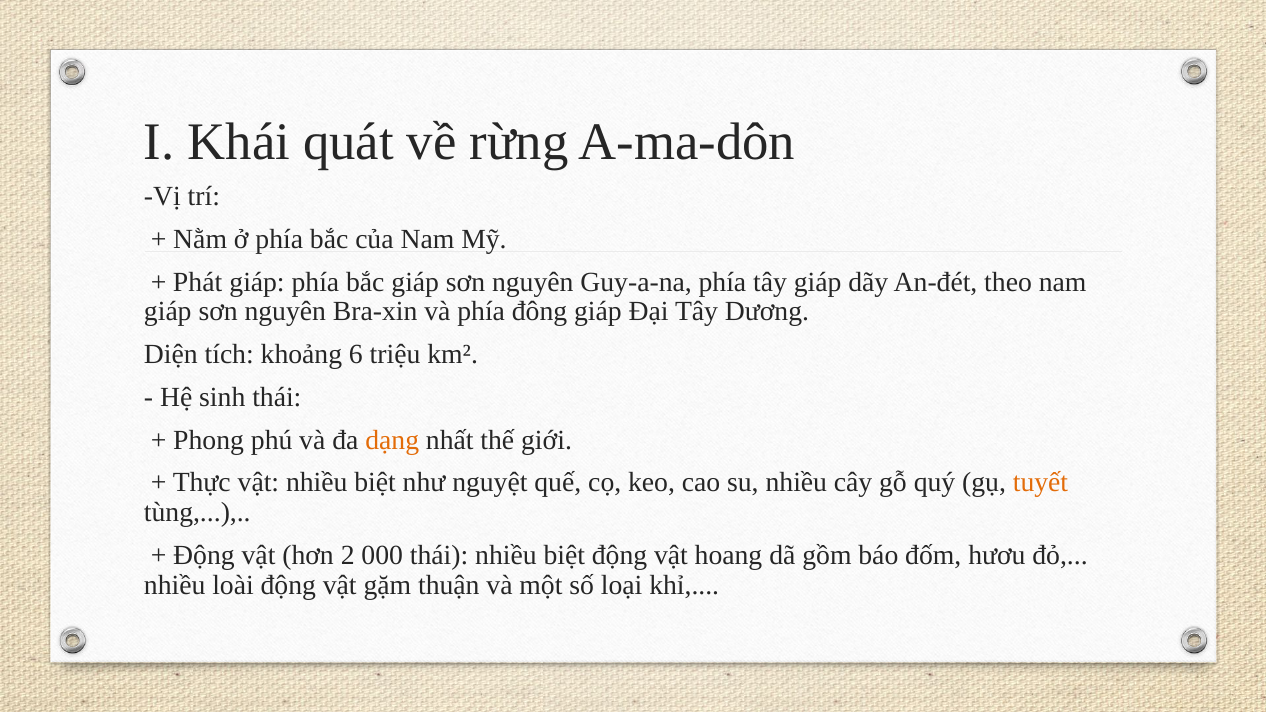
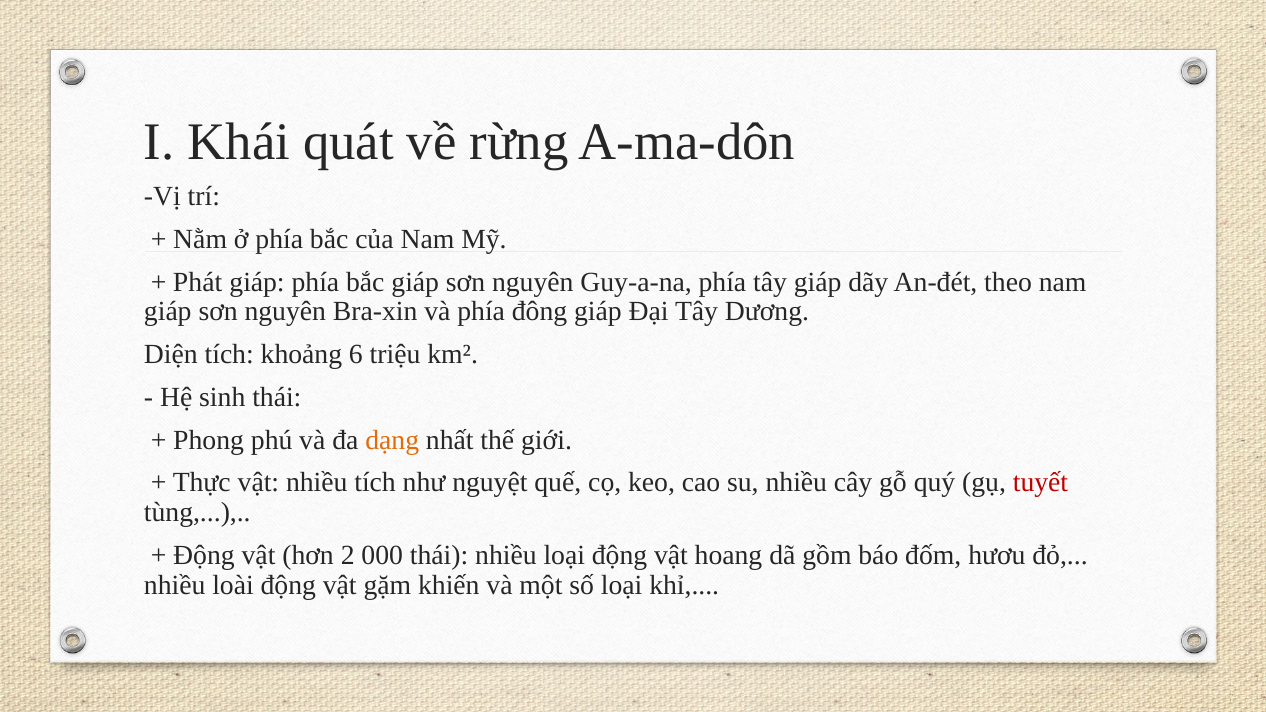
vật nhiều biệt: biệt -> tích (375, 483)
tuyết colour: orange -> red (1041, 483)
biệt: biệt -> loại (564, 555)
thuận: thuận -> khiến (449, 585)
